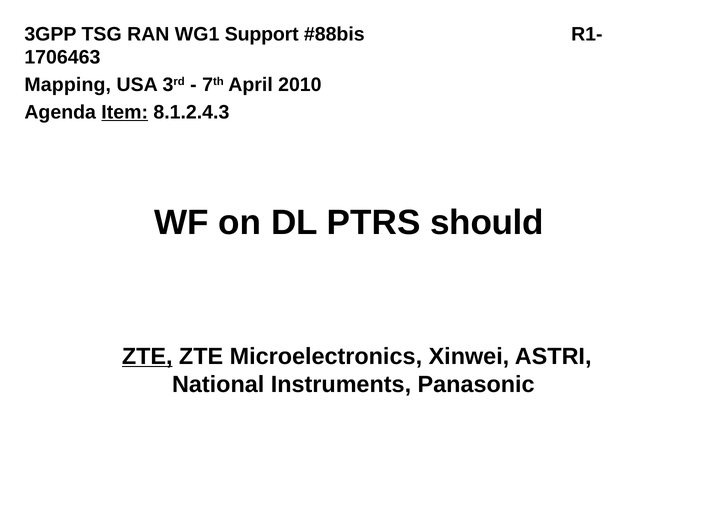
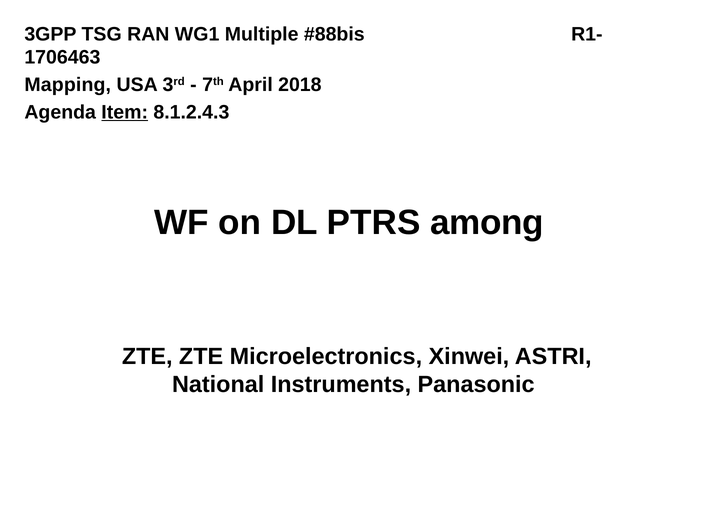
Support: Support -> Multiple (262, 34)
2010: 2010 -> 2018 (300, 85)
should: should -> among (487, 222)
ZTE underline: present -> none (147, 356)
